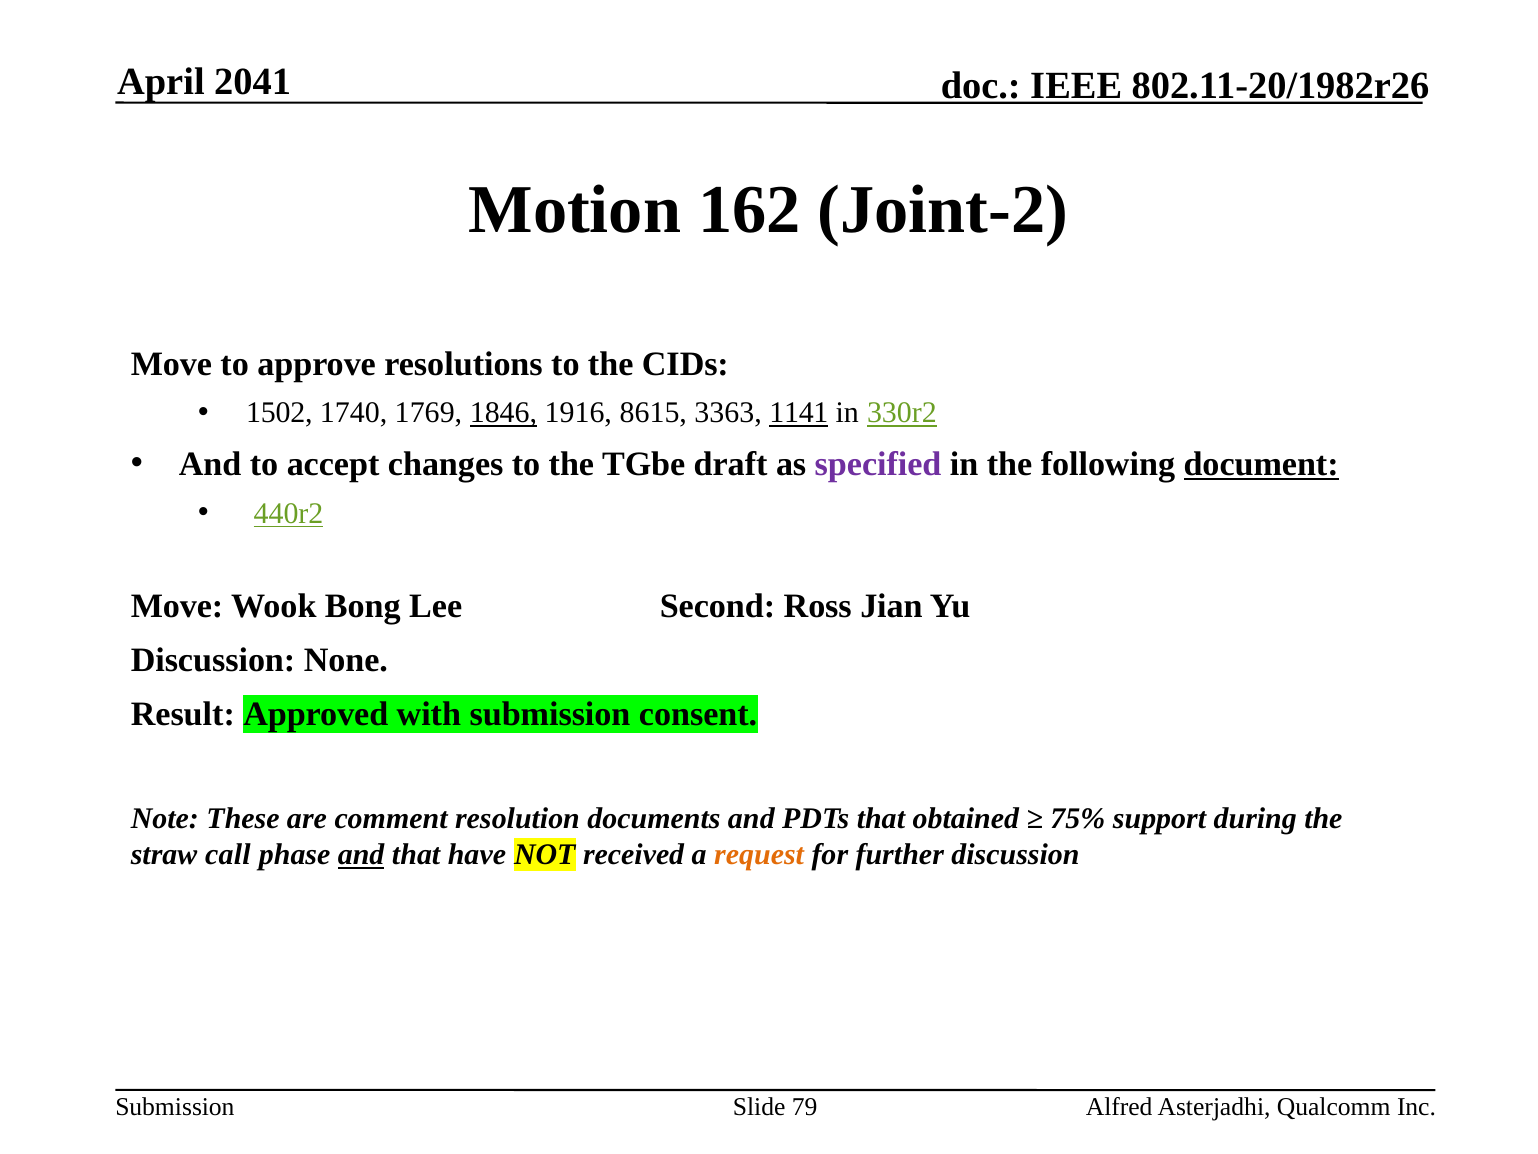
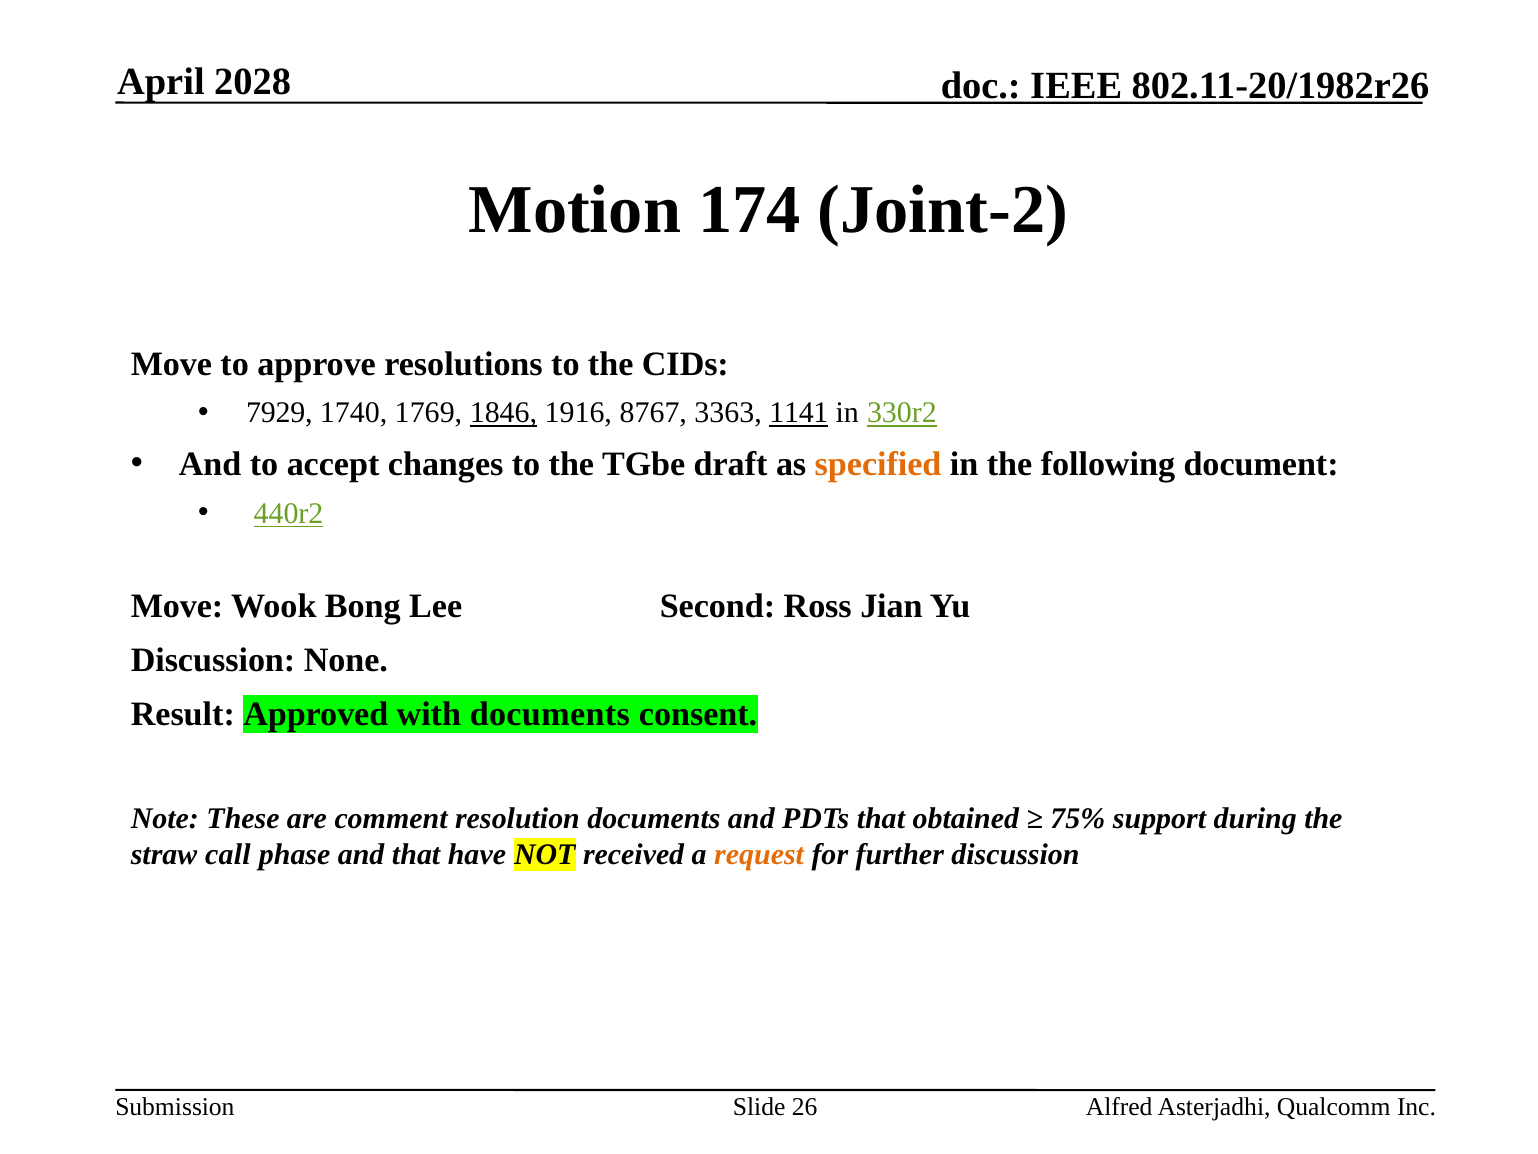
2041: 2041 -> 2028 (253, 82)
162: 162 -> 174 (749, 210)
1502: 1502 -> 7929 (279, 413)
8615: 8615 -> 8767 (653, 413)
specified colour: purple -> orange (878, 464)
document underline: present -> none (1261, 464)
with submission: submission -> documents (550, 714)
and underline: present -> none (361, 854)
79: 79 -> 26 (805, 1106)
